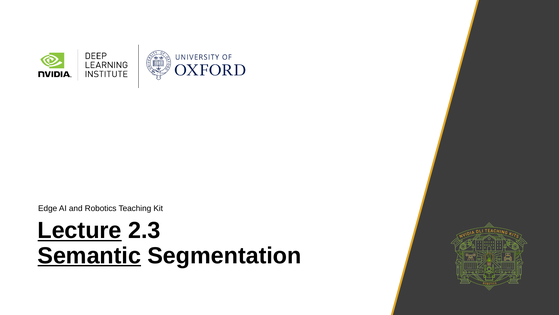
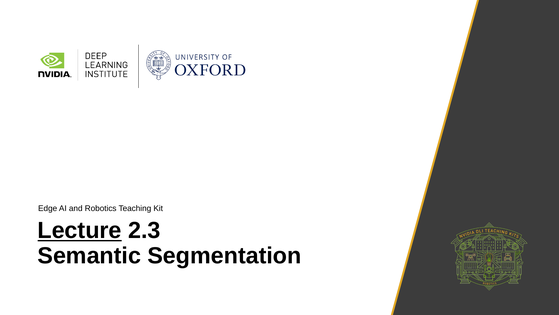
Semantic underline: present -> none (89, 255)
